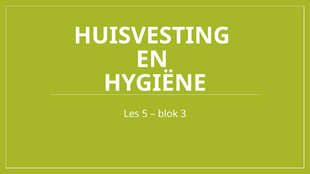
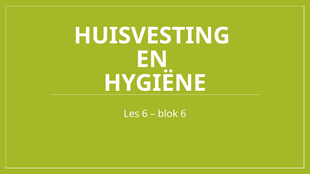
Les 5: 5 -> 6 (145, 114)
blok 3: 3 -> 6 (183, 114)
